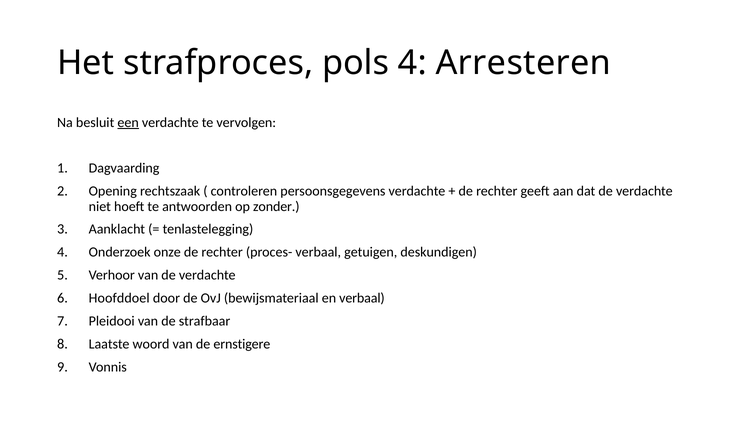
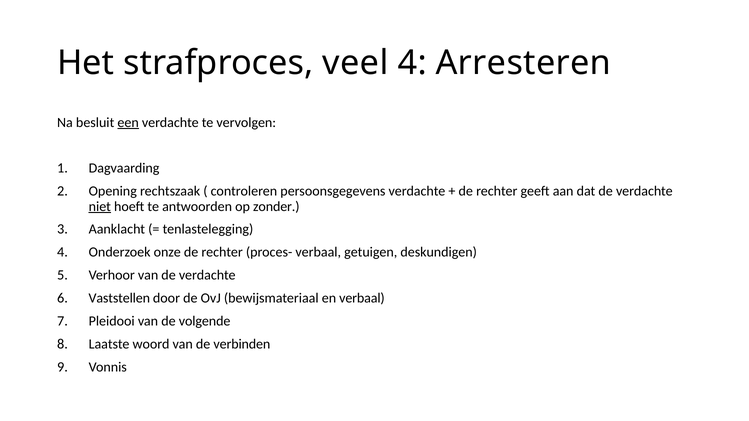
pols: pols -> veel (356, 63)
niet underline: none -> present (100, 207)
Hoofddoel: Hoofddoel -> Vaststellen (119, 298)
strafbaar: strafbaar -> volgende (205, 321)
ernstigere: ernstigere -> verbinden (242, 344)
